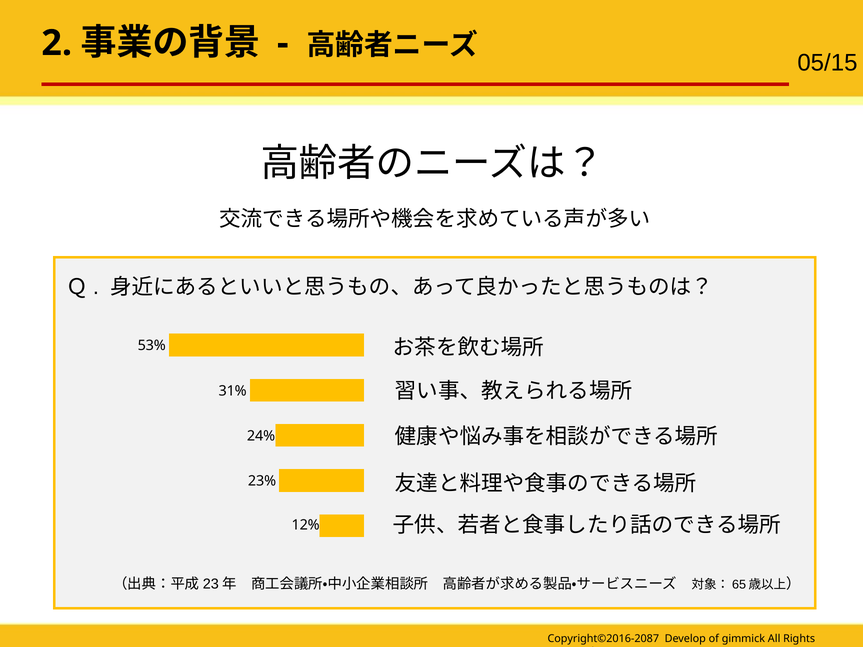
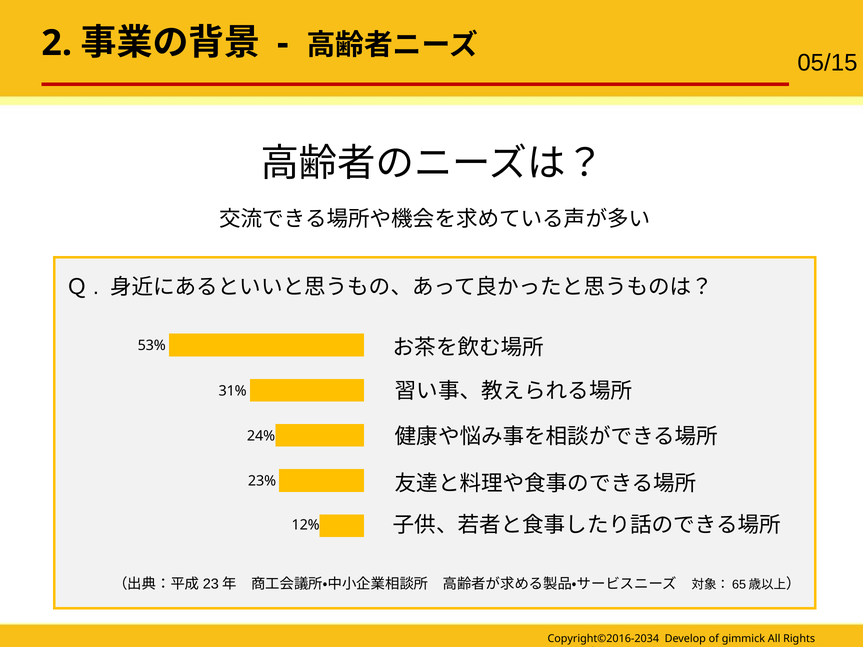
Copyright©2016-2087: Copyright©2016-2087 -> Copyright©2016-2034 (603, 639)
